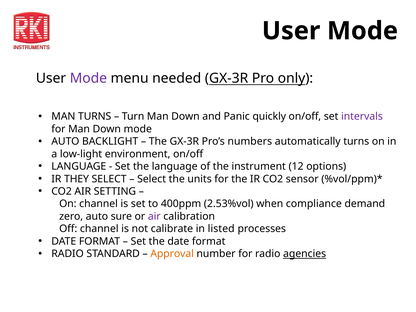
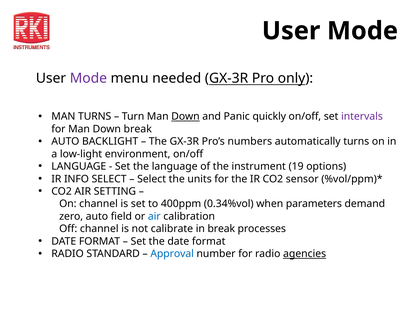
Down underline: none -> present (185, 117)
Down mode: mode -> break (138, 129)
12: 12 -> 19 (296, 166)
THEY: THEY -> INFO (77, 179)
2.53%vol: 2.53%vol -> 0.34%vol (229, 204)
compliance: compliance -> parameters (314, 204)
sure: sure -> field (121, 216)
air colour: purple -> blue (154, 216)
in listed: listed -> break (221, 229)
Approval colour: orange -> blue (172, 254)
